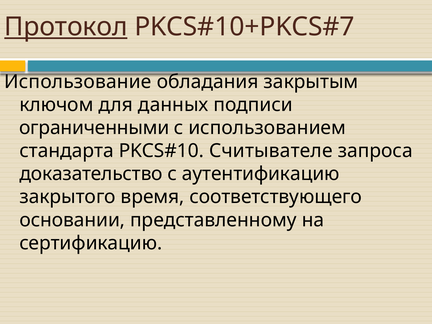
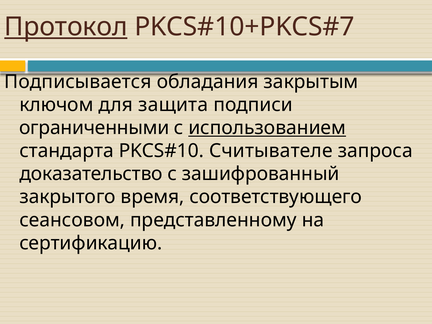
Использование: Использование -> Подписывается (78, 82)
данных: данных -> защита (173, 105)
использованием underline: none -> present (267, 128)
аутентификацию: аутентификацию -> зашифрованный (261, 174)
основании: основании -> сеансовом (72, 220)
